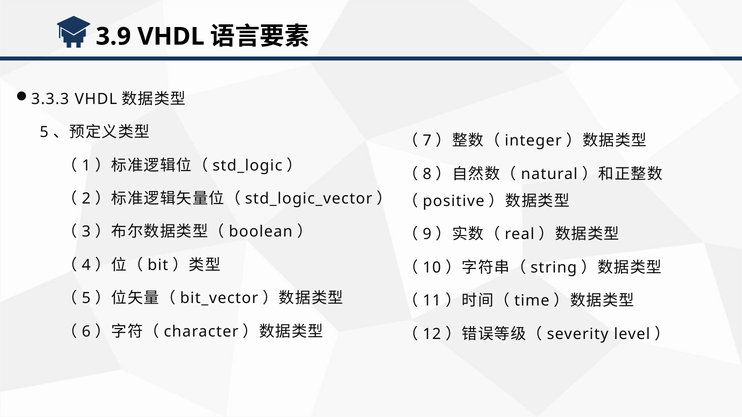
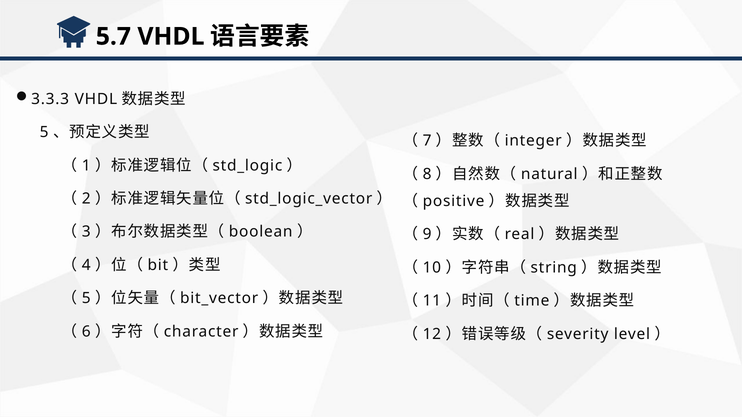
3.9: 3.9 -> 5.7 (113, 37)
